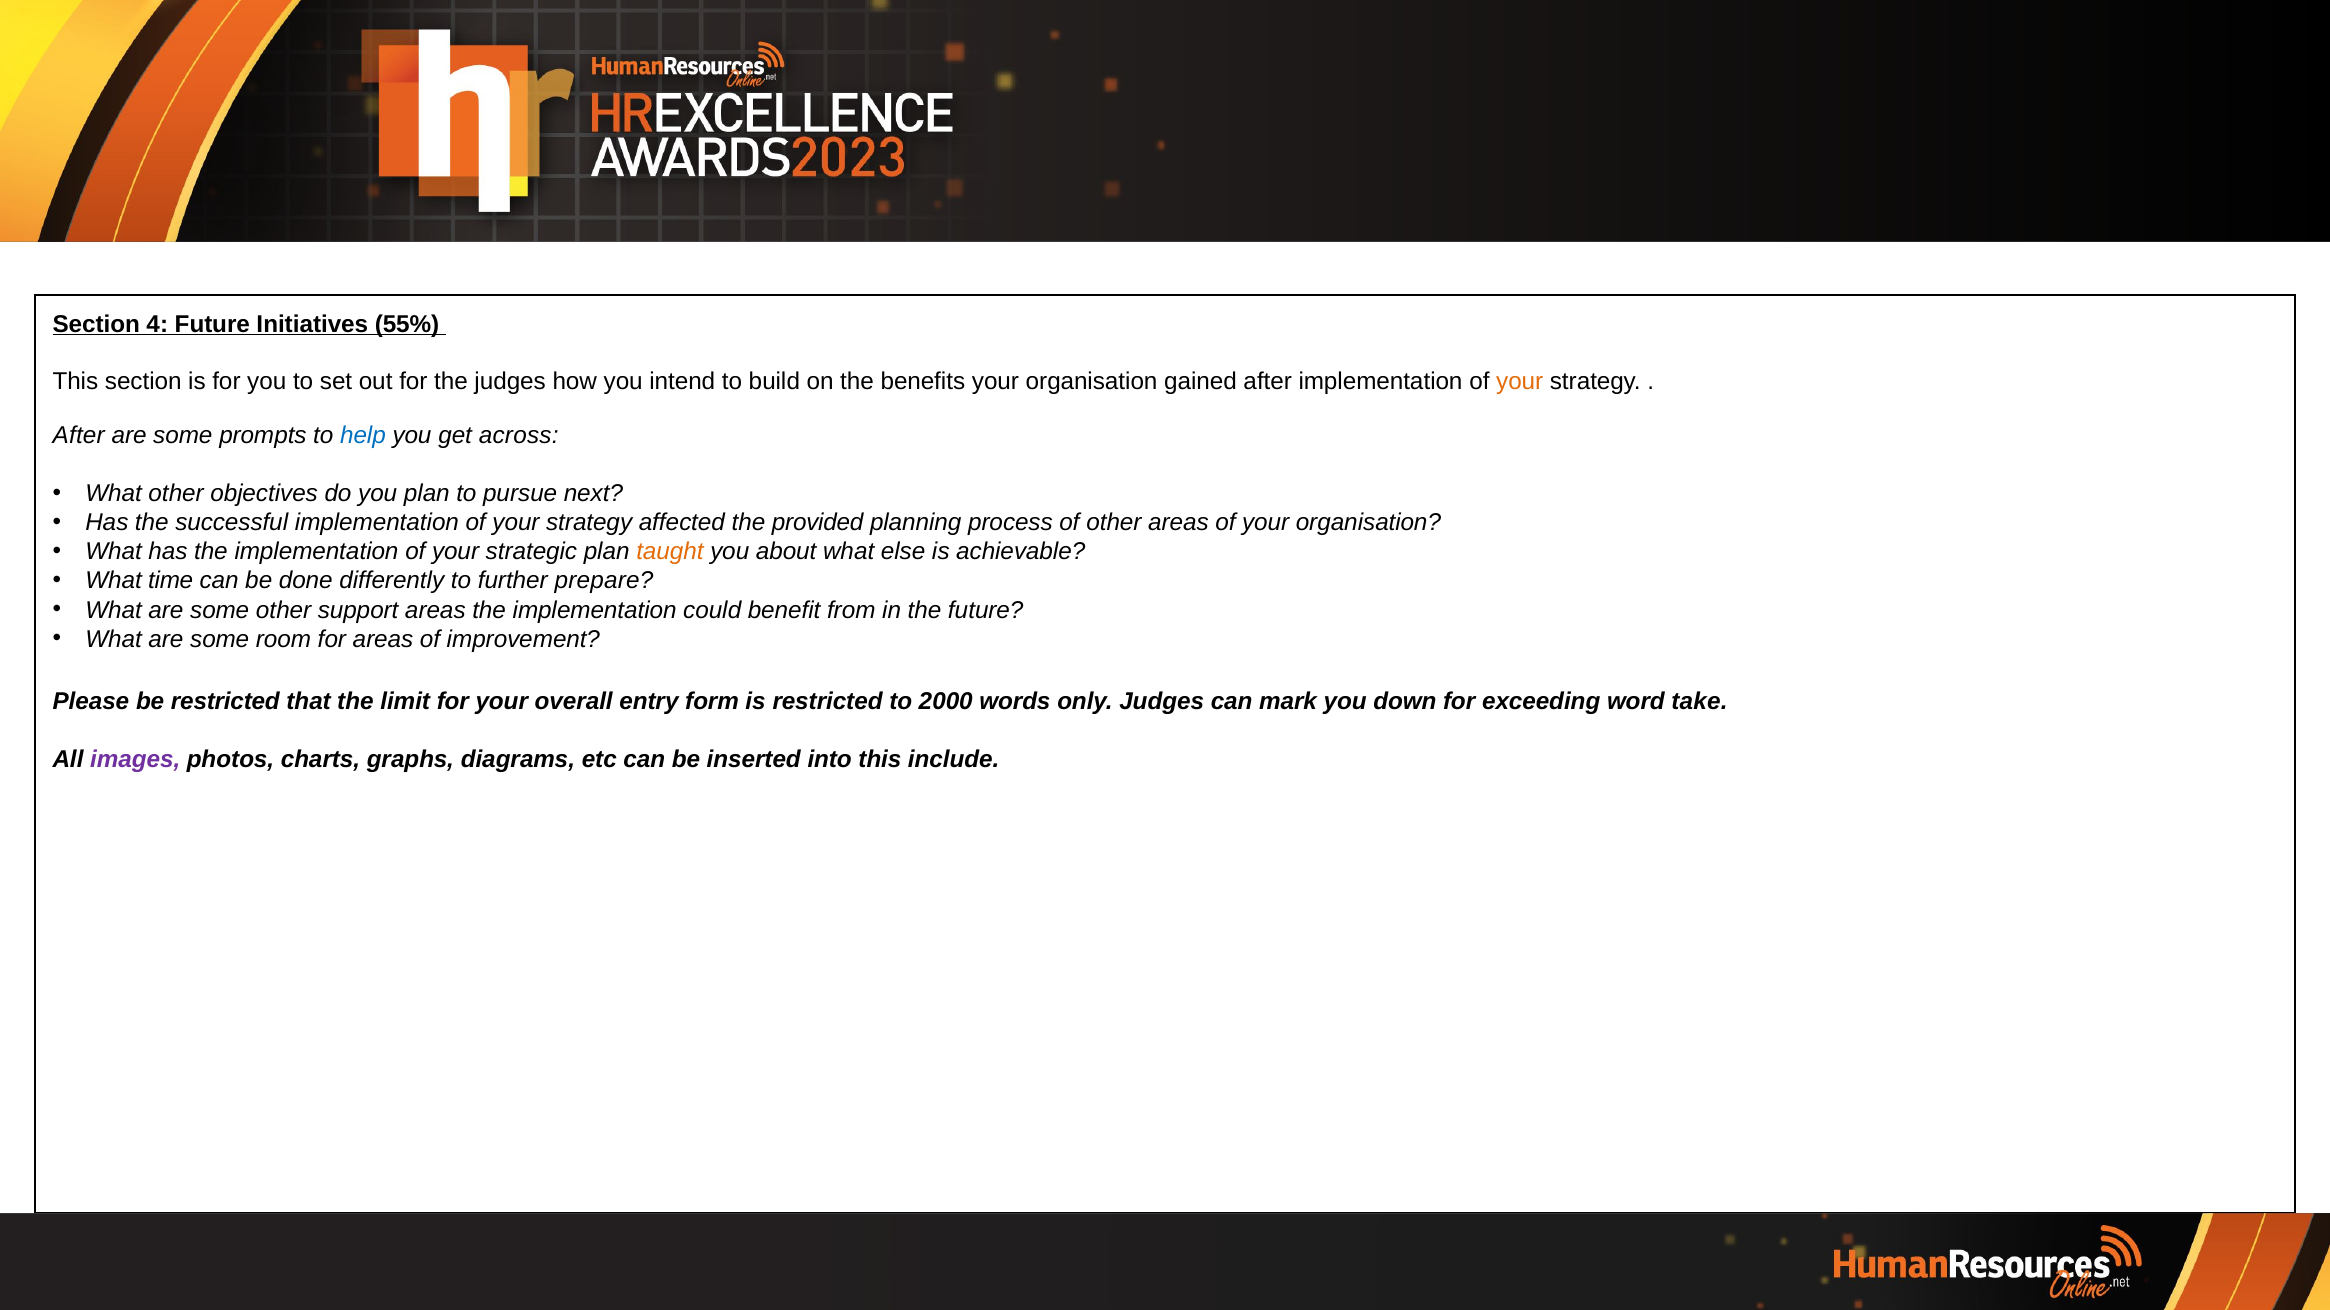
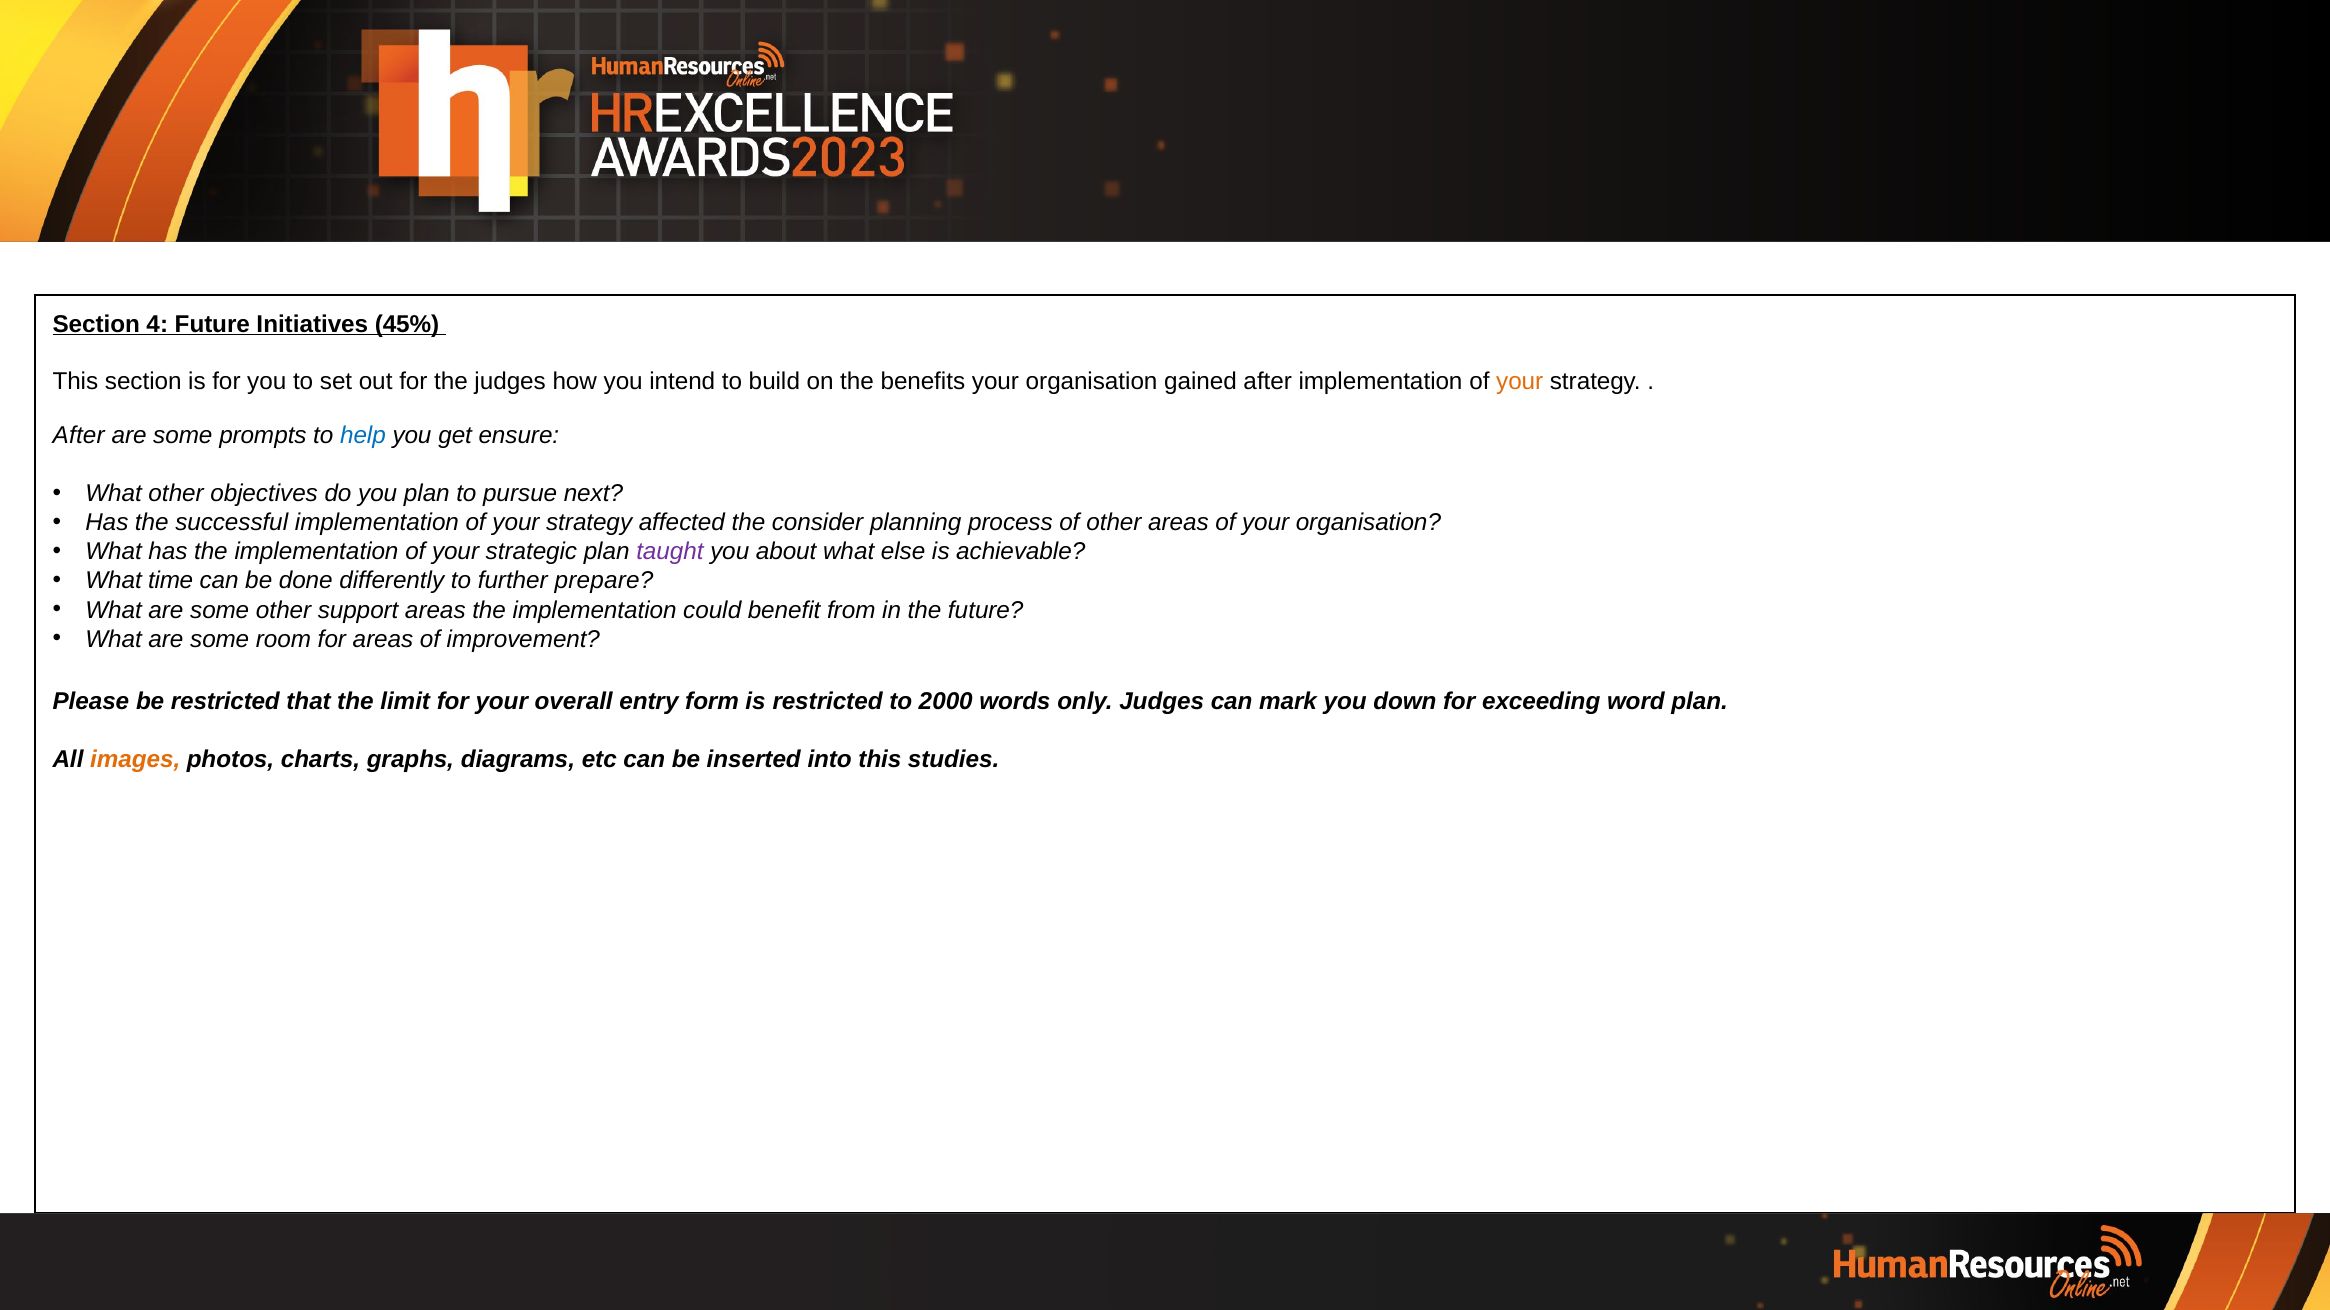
55%: 55% -> 45% (407, 324)
across: across -> ensure (519, 435)
provided: provided -> consider (818, 523)
taught colour: orange -> purple (670, 552)
word take: take -> plan (1700, 702)
images colour: purple -> orange (135, 760)
include: include -> studies (954, 760)
